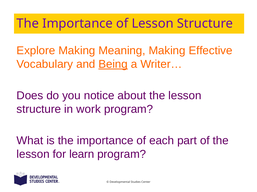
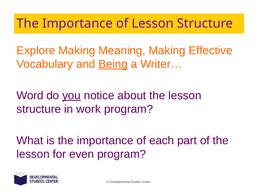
Does: Does -> Word (30, 96)
you underline: none -> present (71, 96)
learn: learn -> even (82, 155)
